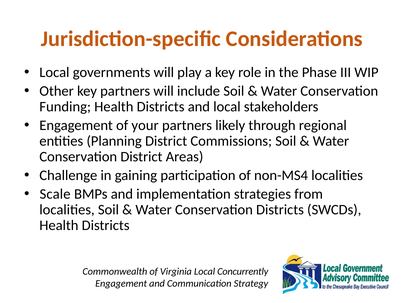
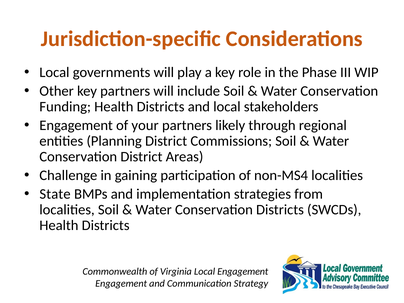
Scale: Scale -> State (55, 194)
Local Concurrently: Concurrently -> Engagement (243, 271)
